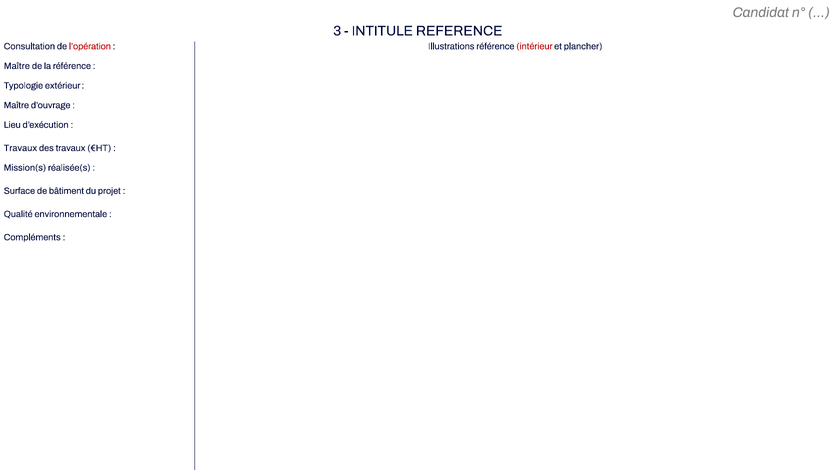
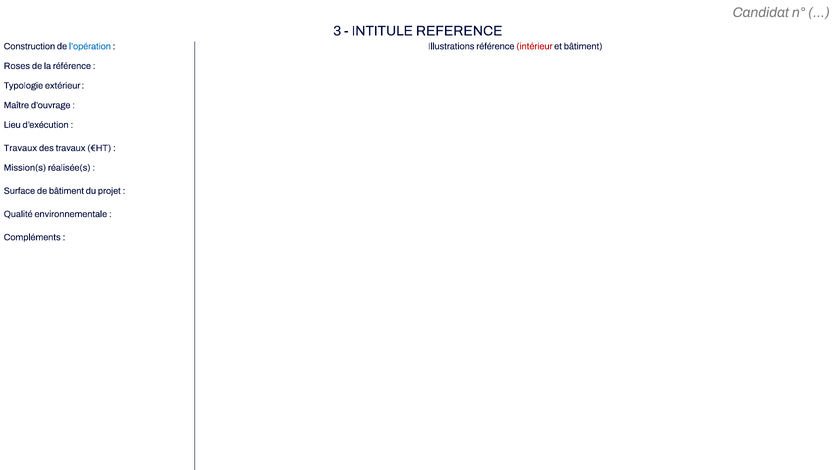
Consultation: Consultation -> Construction (29, 46)
l’opération colour: red -> blue (90, 46)
et plancher: plancher -> bâtiment (583, 46)
Maître: Maître -> Roses (17, 66)
